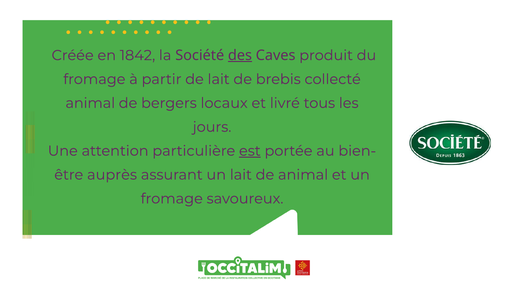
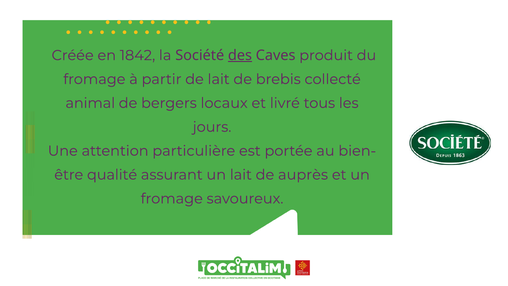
est underline: present -> none (250, 151)
auprès: auprès -> qualité (112, 175)
de animal: animal -> auprès (303, 175)
